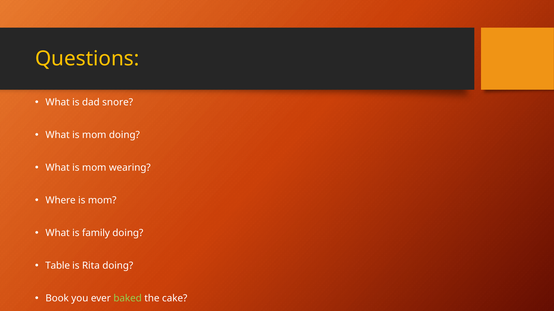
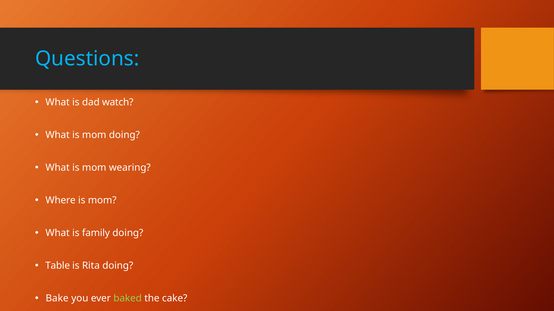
Questions colour: yellow -> light blue (87, 59)
snore: snore -> watch (118, 103)
Book: Book -> Bake (57, 299)
